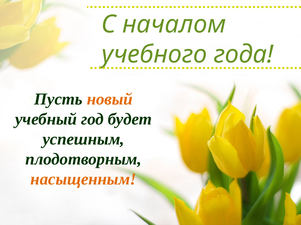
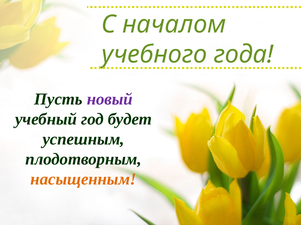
новый colour: orange -> purple (110, 99)
